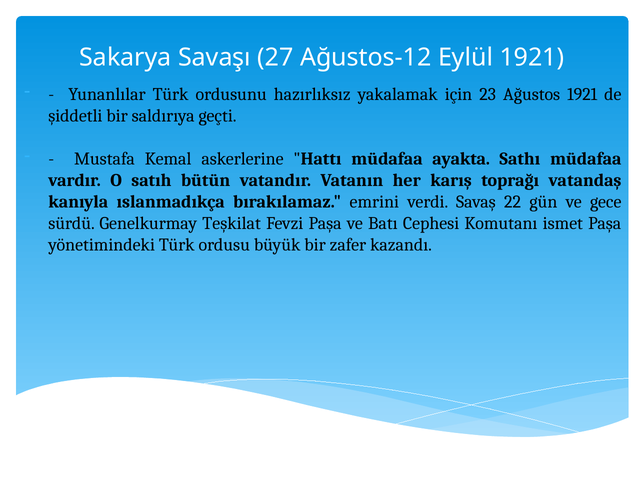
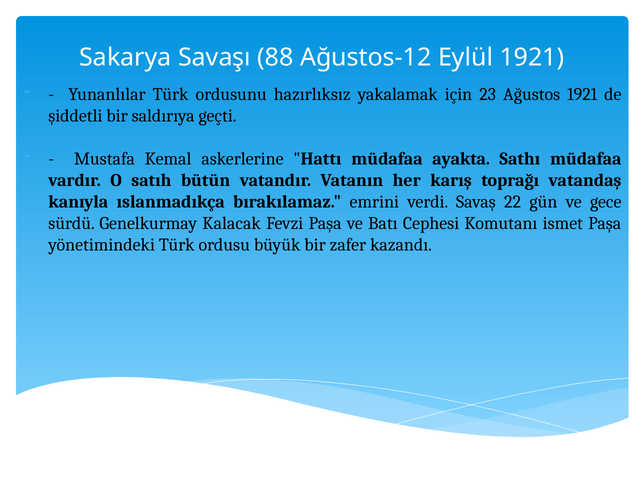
27: 27 -> 88 (276, 58)
Teşkilat: Teşkilat -> Kalacak (232, 223)
